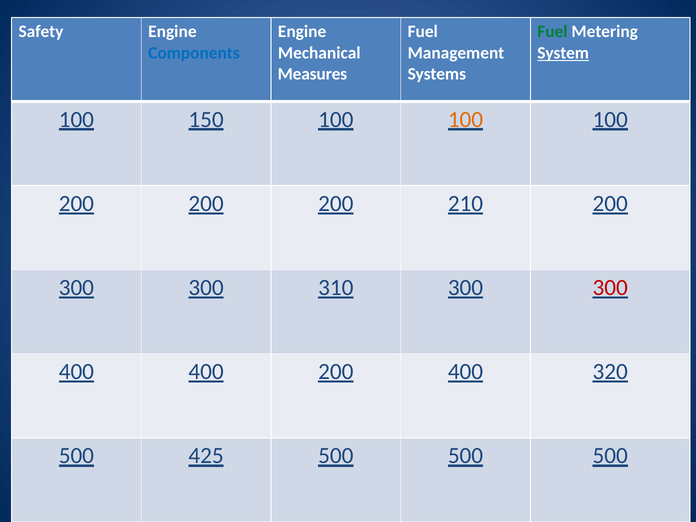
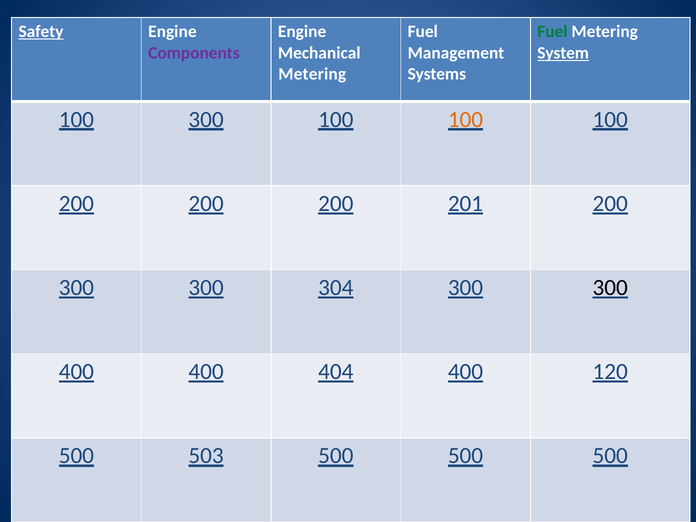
Safety underline: none -> present (41, 32)
Components colour: blue -> purple (194, 53)
Measures: Measures -> Metering (312, 74)
100 150: 150 -> 300 (206, 119)
210: 210 -> 201 (465, 203)
310: 310 -> 304 (336, 288)
300 colour: red -> black (610, 288)
400 200: 200 -> 404 (336, 372)
320: 320 -> 120 (610, 372)
425: 425 -> 503 (206, 456)
